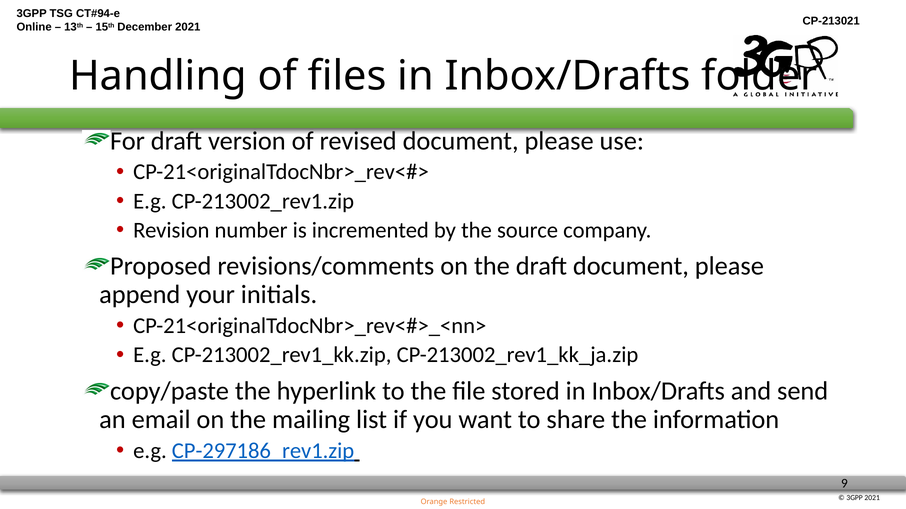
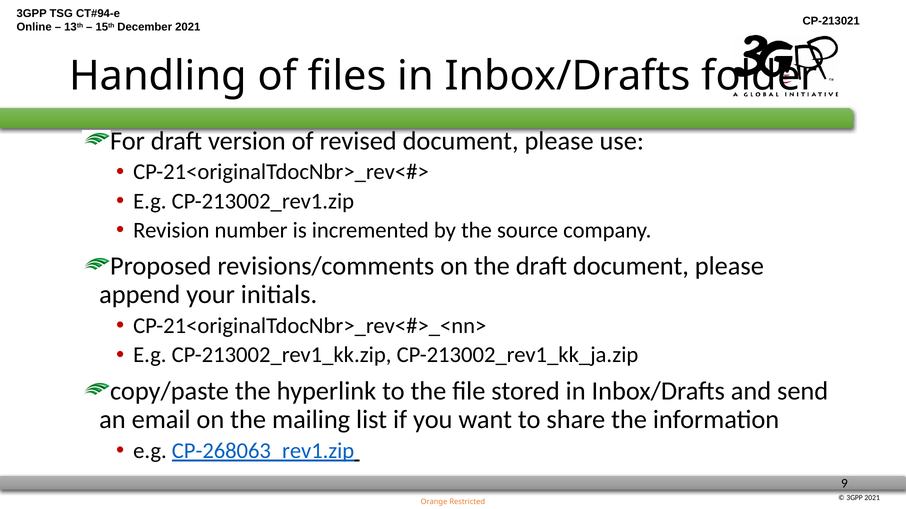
CP-297186_rev1.zip: CP-297186_rev1.zip -> CP-268063_rev1.zip (263, 451)
